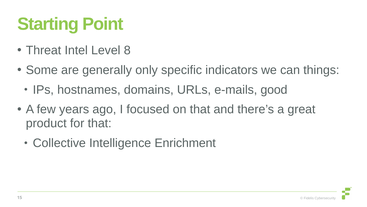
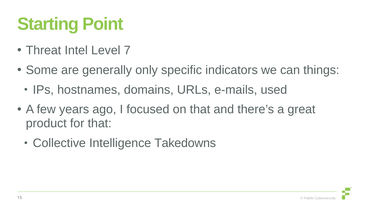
8: 8 -> 7 (127, 50)
good: good -> used (274, 89)
Enrichment: Enrichment -> Takedowns (185, 143)
